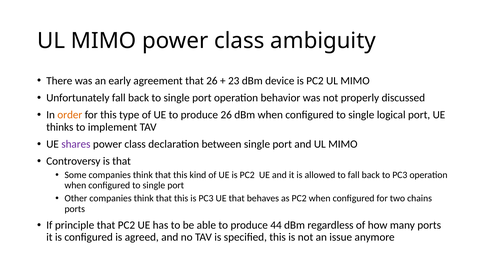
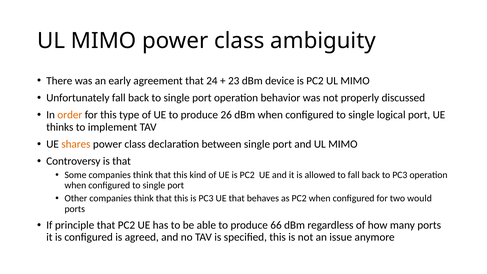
that 26: 26 -> 24 (212, 81)
shares colour: purple -> orange (76, 144)
chains: chains -> would (420, 198)
44: 44 -> 66 (276, 225)
